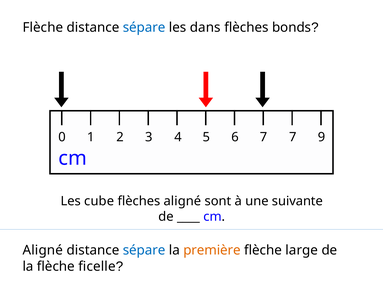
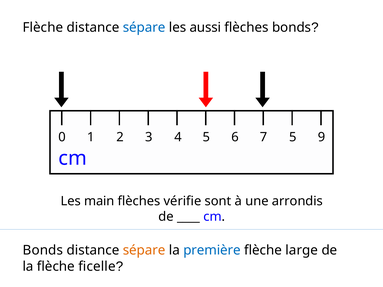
dans: dans -> aussi (205, 27)
7 7: 7 -> 5 (293, 137)
cube: cube -> main (99, 201)
flèches aligné: aligné -> vérifie (182, 201)
suivante: suivante -> arrondis (297, 201)
Aligné: Aligné -> Bonds (43, 251)
sépare colour: blue -> orange (144, 251)
première colour: orange -> blue (212, 251)
